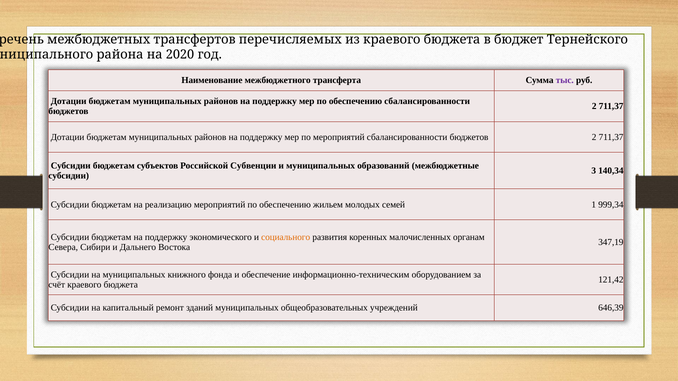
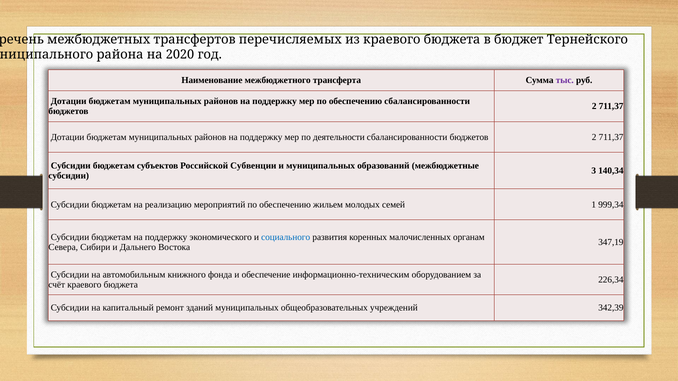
по мероприятий: мероприятий -> деятельности (339, 137)
социального colour: orange -> blue (286, 237)
на муниципальных: муниципальных -> автомобильным (134, 275)
121,42: 121,42 -> 226,34 (611, 280)
646,39: 646,39 -> 342,39 (611, 308)
